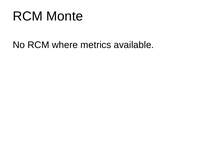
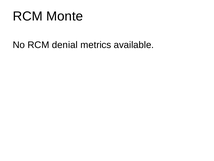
where: where -> denial (65, 45)
